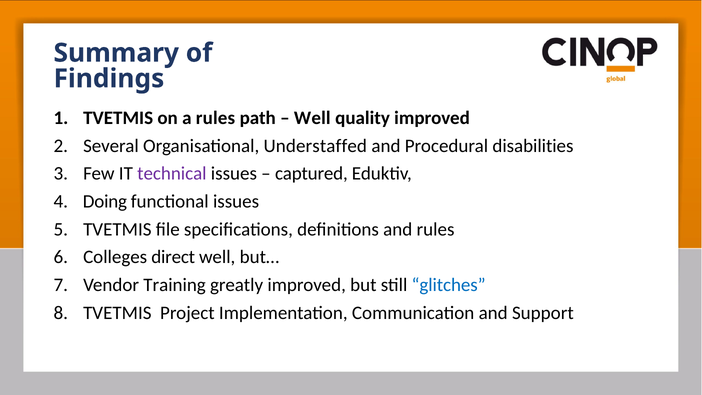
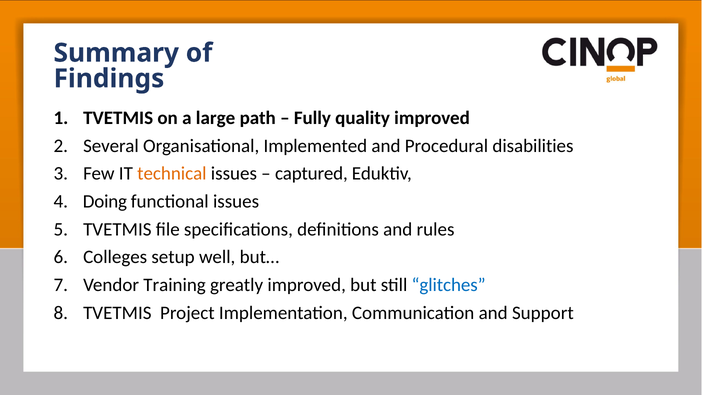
a rules: rules -> large (216, 118)
Well: Well -> Fully (312, 118)
Understaffed: Understaffed -> Implemented (315, 146)
technical colour: purple -> orange (172, 174)
direct: direct -> setup (173, 257)
